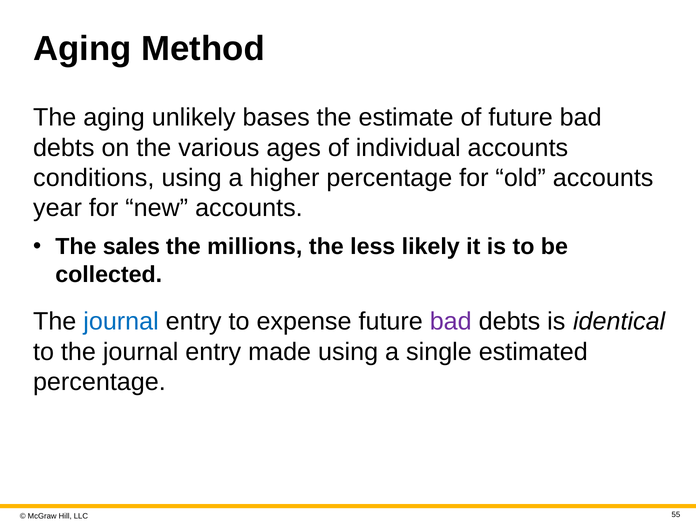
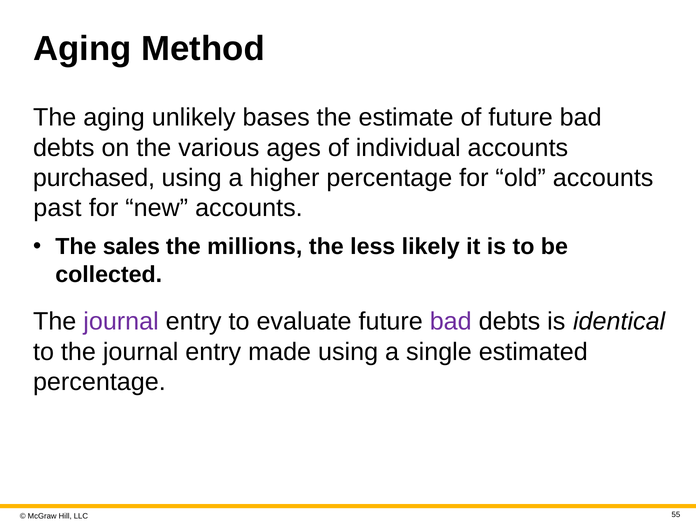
conditions: conditions -> purchased (94, 178)
year: year -> past (57, 208)
journal colour: blue -> purple (121, 322)
expense: expense -> evaluate (304, 322)
